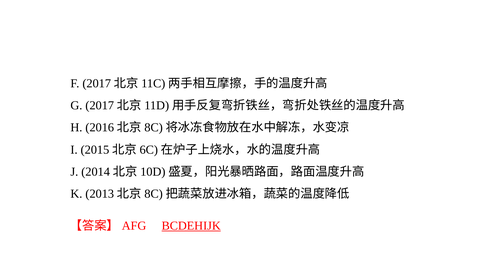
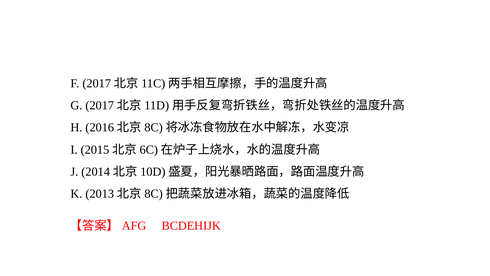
BCDEHIJK underline: present -> none (191, 225)
